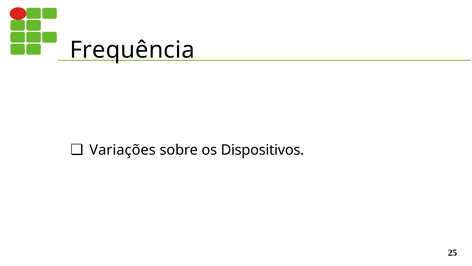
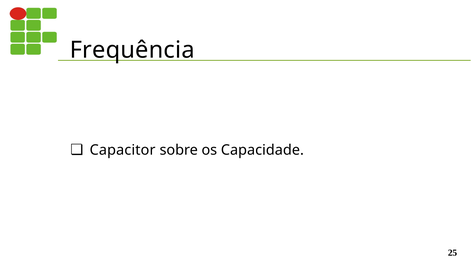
Variações: Variações -> Capacitor (123, 150)
Dispositivos: Dispositivos -> Capacidade (262, 150)
